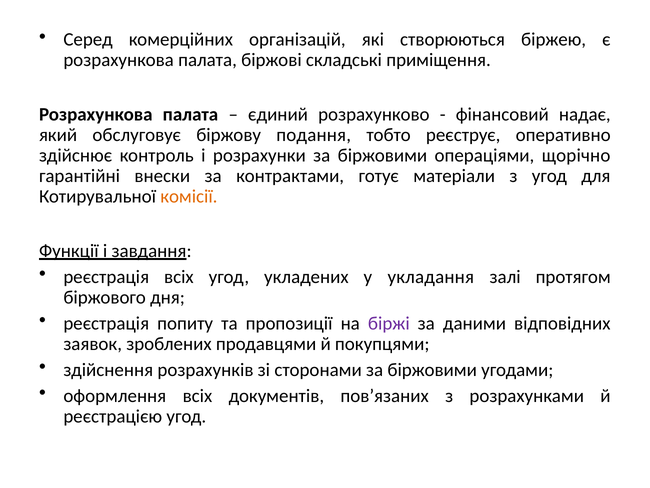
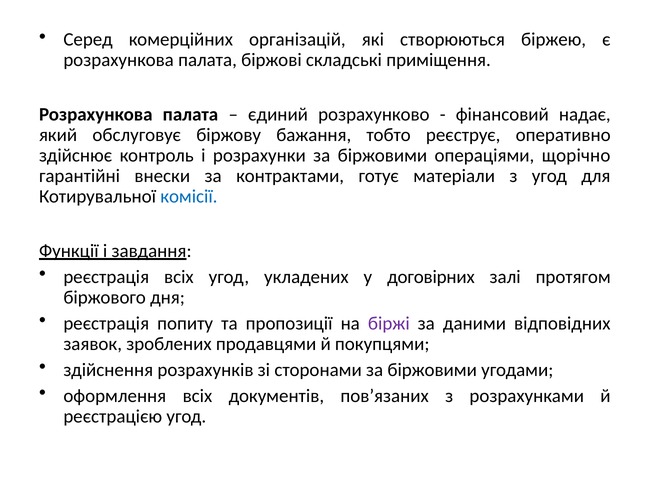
подання: подання -> бажання (314, 135)
комісії colour: orange -> blue (189, 196)
укладання: укладання -> договірних (431, 277)
